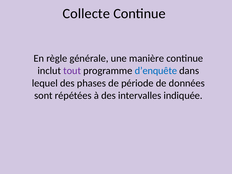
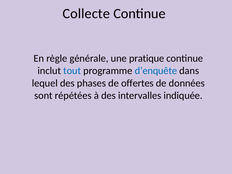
manière: manière -> pratique (147, 58)
tout colour: purple -> blue (72, 71)
période: période -> offertes (137, 83)
